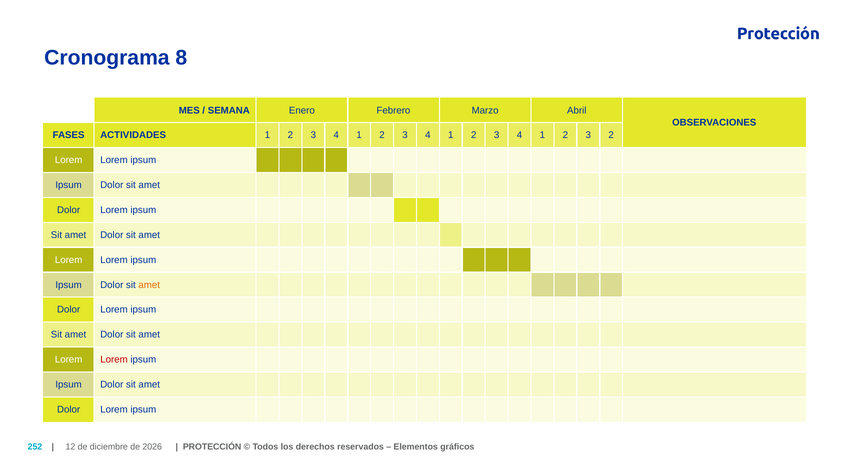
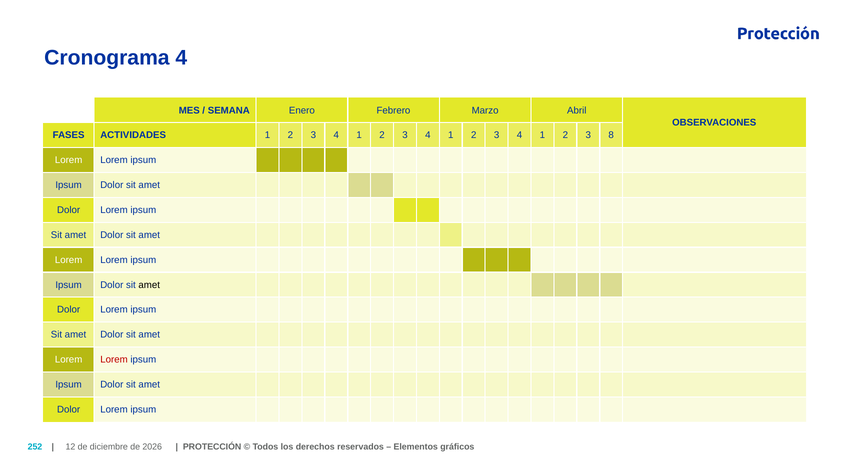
Cronograma 8: 8 -> 4 (181, 58)
3 2: 2 -> 8 (611, 135)
amet colour: orange -> black (149, 285)
